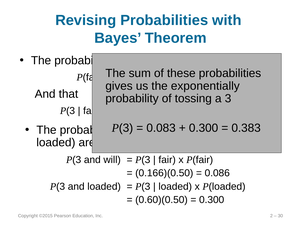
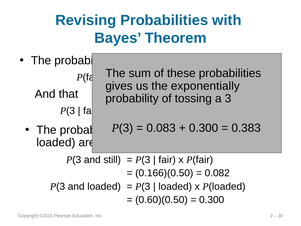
will: will -> still (112, 160)
0.086: 0.086 -> 0.082 (217, 173)
